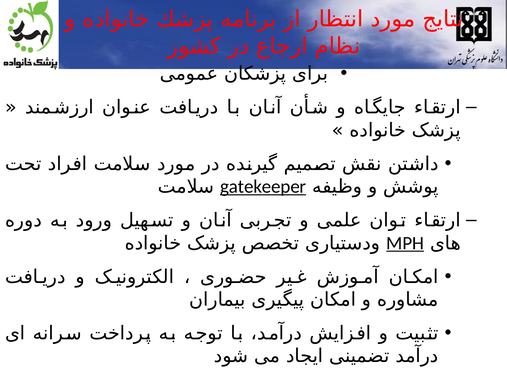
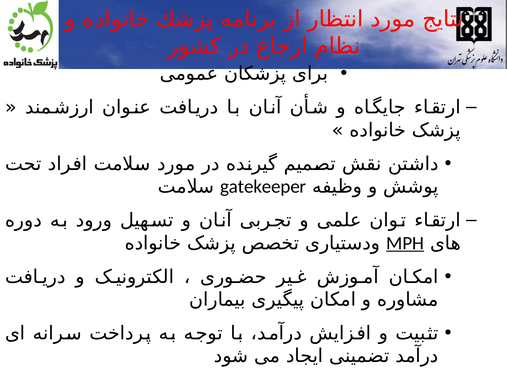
gatekeeper underline: present -> none (263, 187)
